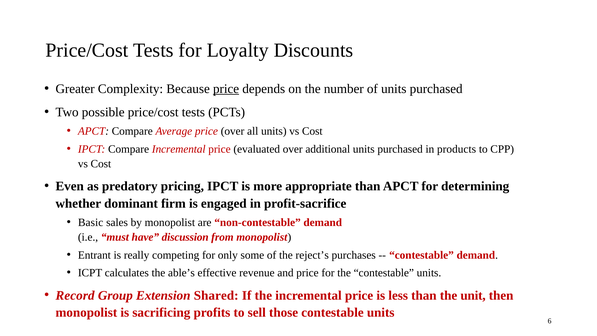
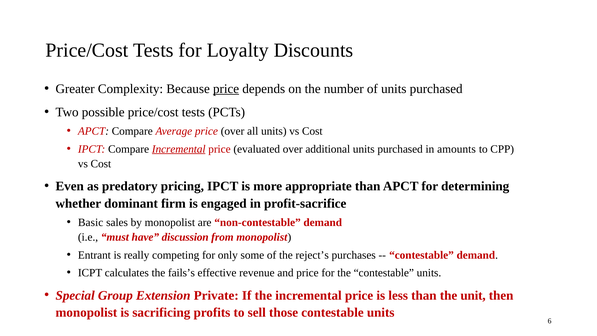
Incremental underline: none -> present (179, 149)
products: products -> amounts (457, 149)
able’s: able’s -> fails’s (181, 273)
Record: Record -> Special (75, 295)
Shared: Shared -> Private (216, 295)
